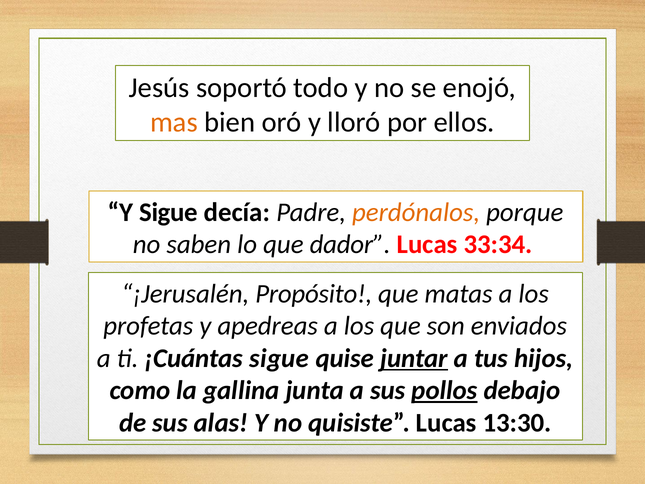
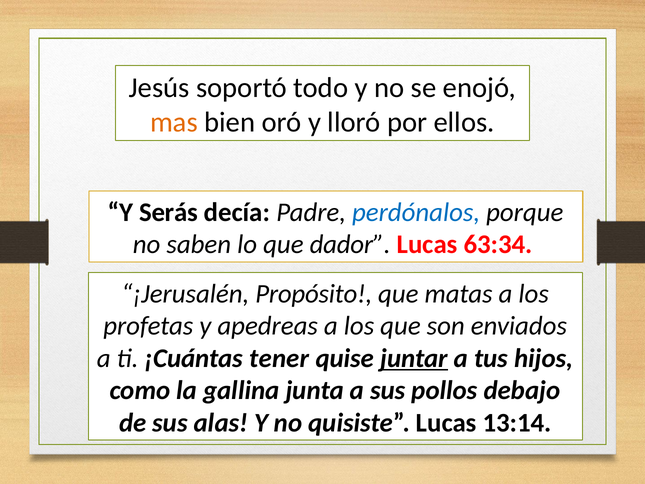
Y Sigue: Sigue -> Serás (169, 212)
perdónalos colour: orange -> blue (416, 212)
33:34: 33:34 -> 63:34 (498, 244)
¡Cuántas sigue: sigue -> tener (279, 358)
pollos underline: present -> none (444, 390)
13:30: 13:30 -> 13:14 (517, 422)
